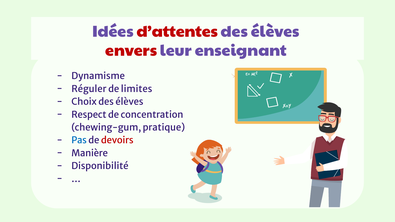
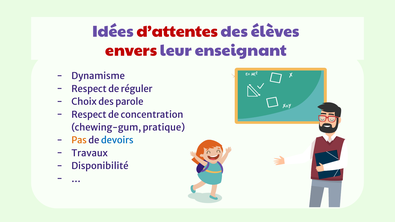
Réguler: Réguler -> Respect (89, 89)
limites: limites -> réguler (137, 89)
Choix des élèves: élèves -> parole (129, 102)
Pas colour: blue -> orange (79, 141)
devoirs colour: red -> blue (117, 141)
Manière: Manière -> Travaux (90, 153)
